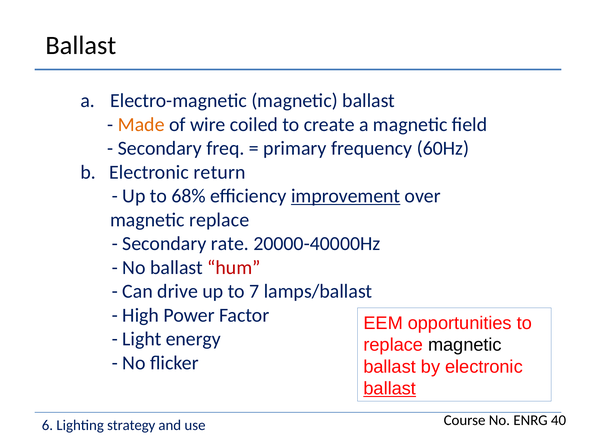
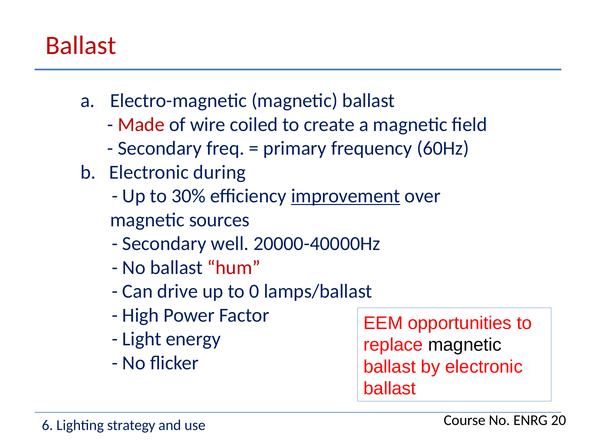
Ballast colour: black -> red (81, 46)
Made colour: orange -> red (141, 124)
return: return -> during (220, 172)
68%: 68% -> 30% (189, 196)
magnetic replace: replace -> sources (219, 220)
rate: rate -> well (230, 244)
7: 7 -> 0 (254, 291)
ballast underline: present -> none (390, 389)
40: 40 -> 20 (559, 420)
